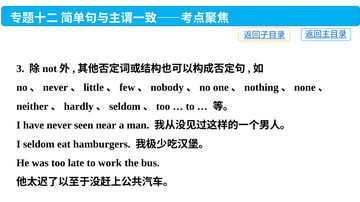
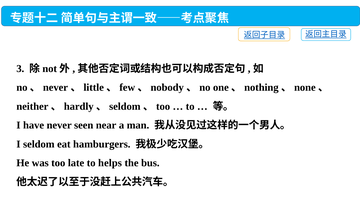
work: work -> helps (110, 163)
